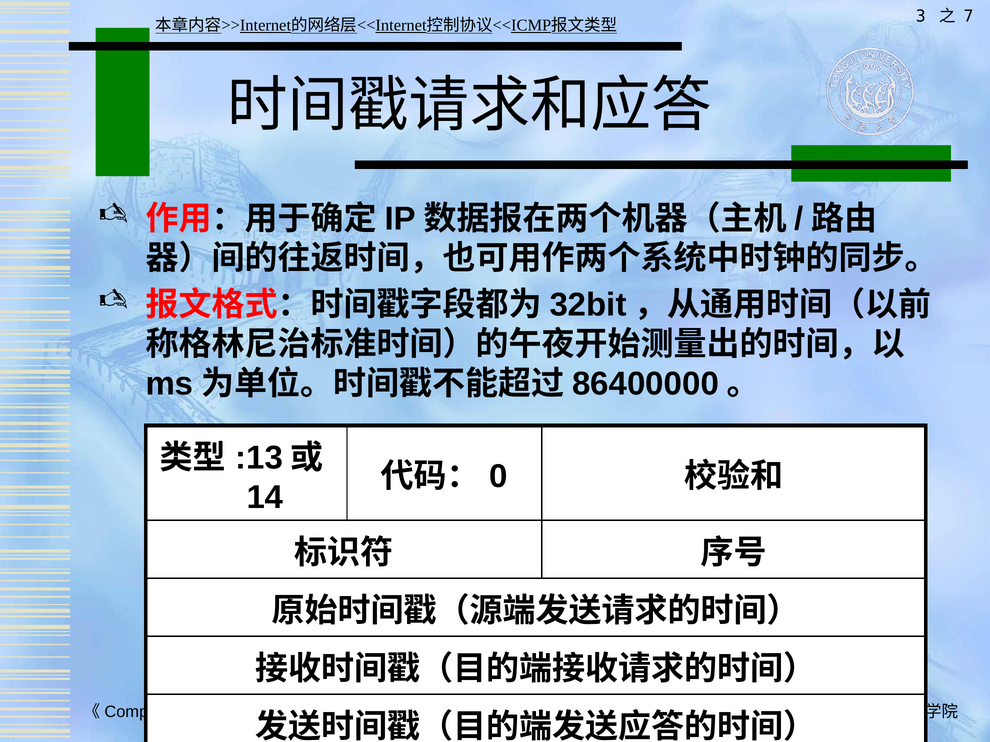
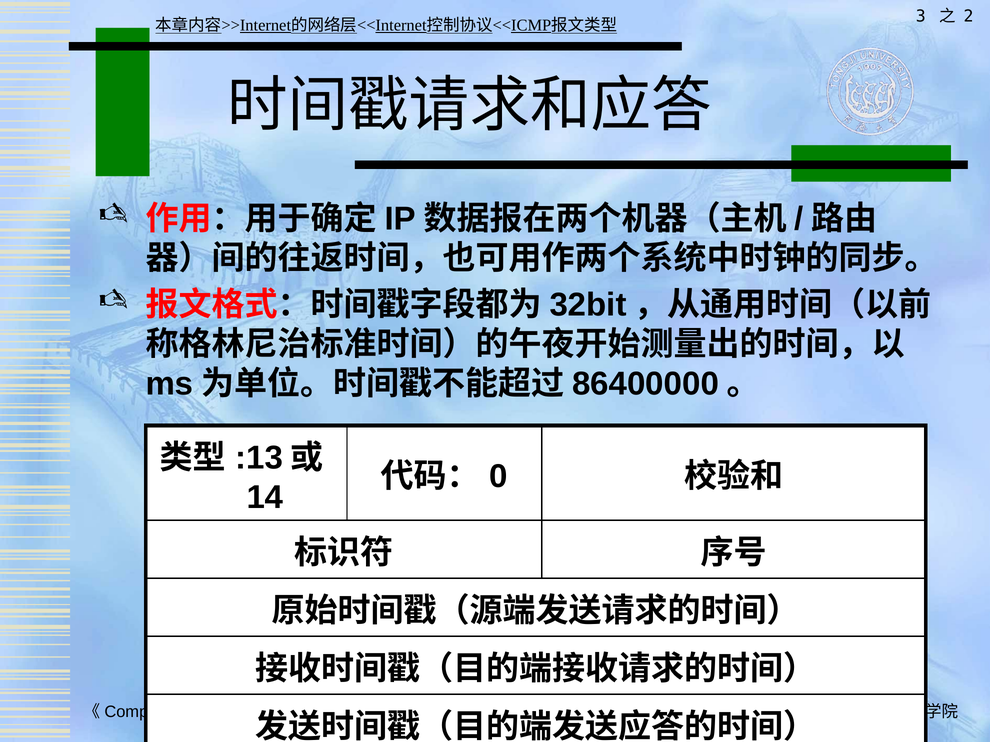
7: 7 -> 2 (968, 16)
